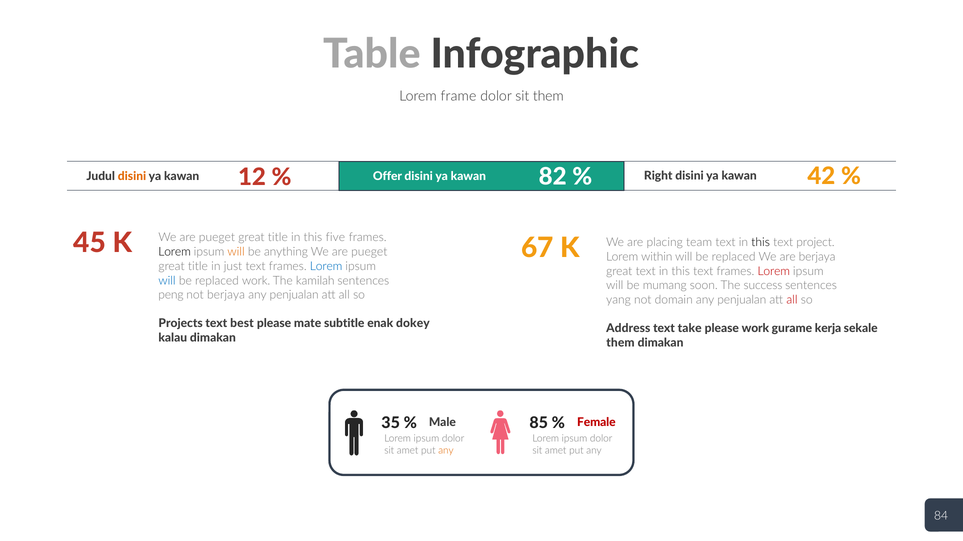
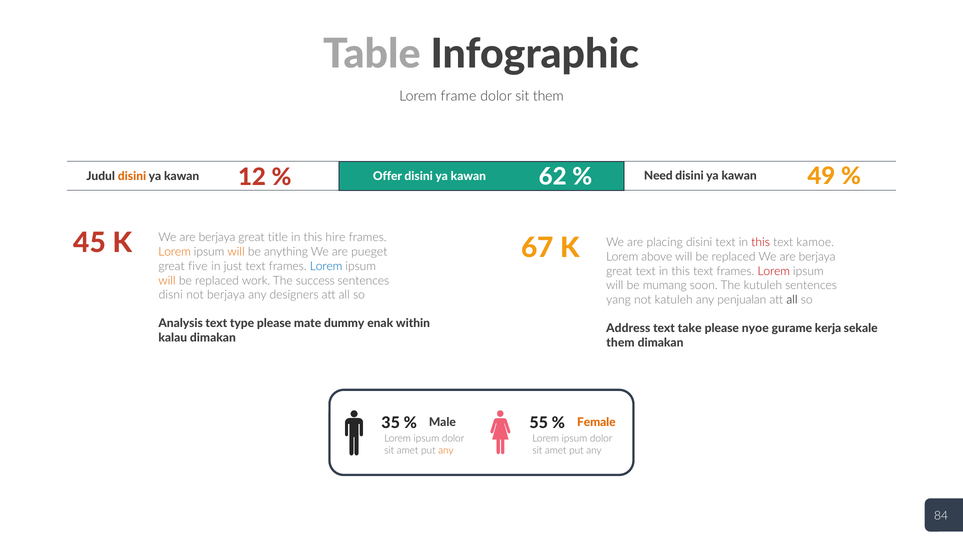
82: 82 -> 62 (553, 177)
42: 42 -> 49 (821, 177)
Right: Right -> Need (658, 176)
pueget: pueget -> berjaya (217, 238)
five: five -> hire (335, 238)
placing team: team -> disini (699, 243)
this colour: black -> red (761, 243)
project: project -> kamoe (815, 243)
Lorem colour: black -> orange (175, 252)
within: within -> above (657, 257)
title: title -> five (198, 266)
will colour: blue -> orange (167, 281)
kamilah: kamilah -> success (315, 281)
success: success -> kutuleh (763, 286)
peng: peng -> disni (171, 295)
penjualan: penjualan -> designers (294, 295)
domain: domain -> katuleh (674, 300)
all colour: red -> black (792, 300)
Projects: Projects -> Analysis (181, 324)
best: best -> type (242, 324)
subtitle: subtitle -> dummy (344, 324)
dokey: dokey -> within (413, 324)
please work: work -> nyoe (755, 329)
85: 85 -> 55 (539, 423)
Female colour: red -> orange (596, 423)
